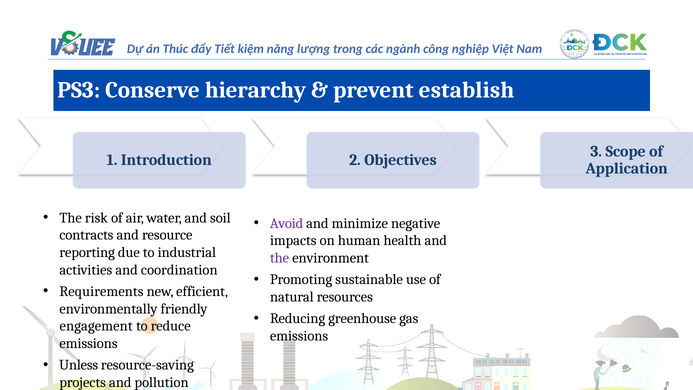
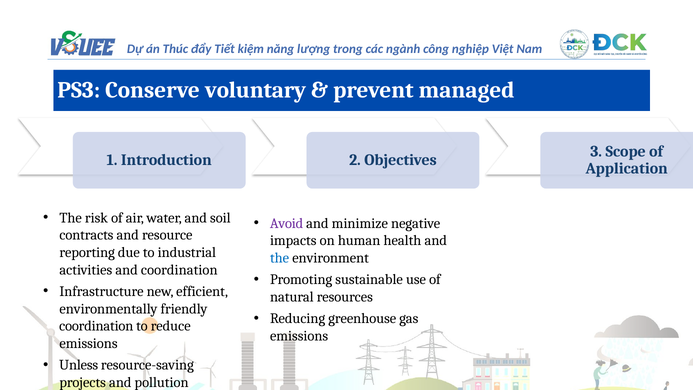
hierarchy: hierarchy -> voluntary (256, 90)
establish: establish -> managed (467, 90)
the colour: purple -> blue (280, 258)
Requirements: Requirements -> Infrastructure (102, 291)
engagement: engagement -> coordination (96, 326)
